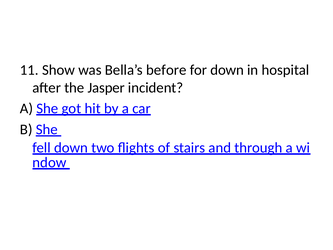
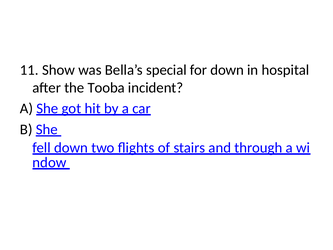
before: before -> special (166, 70)
Jasper: Jasper -> Tooba (106, 88)
